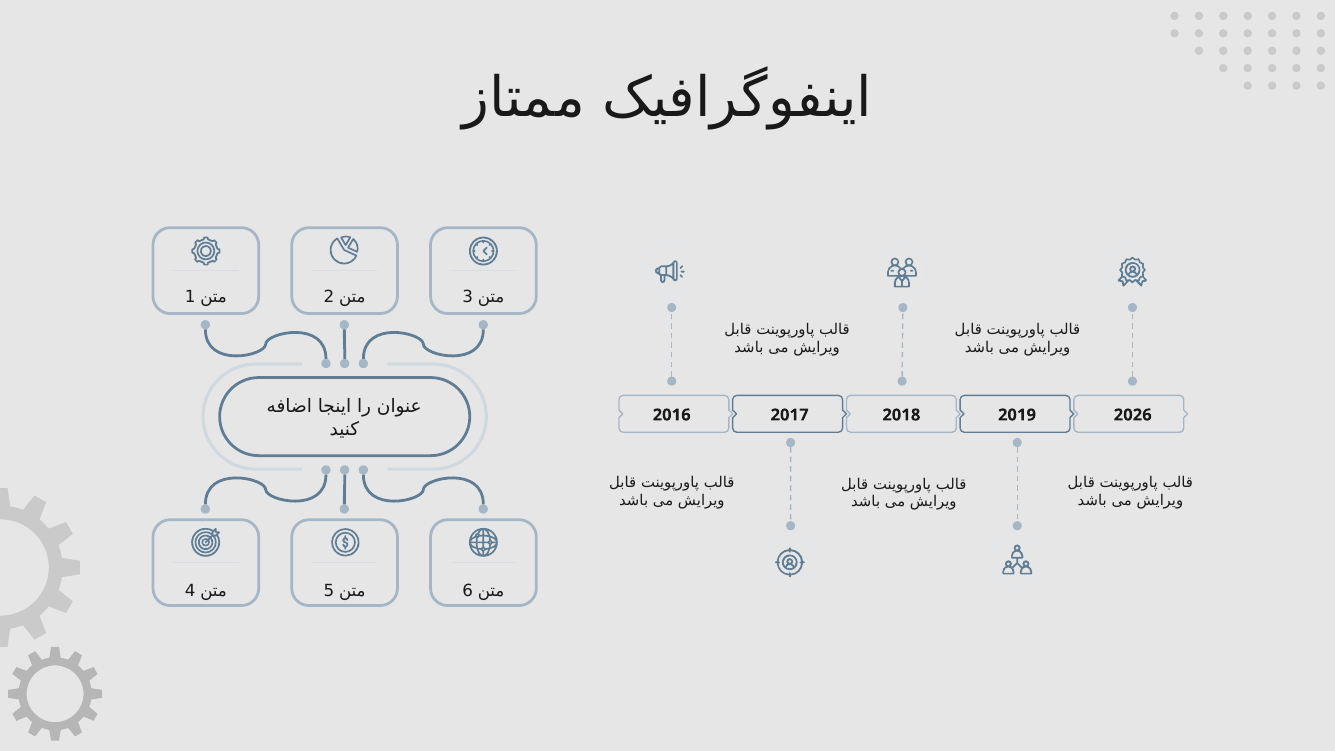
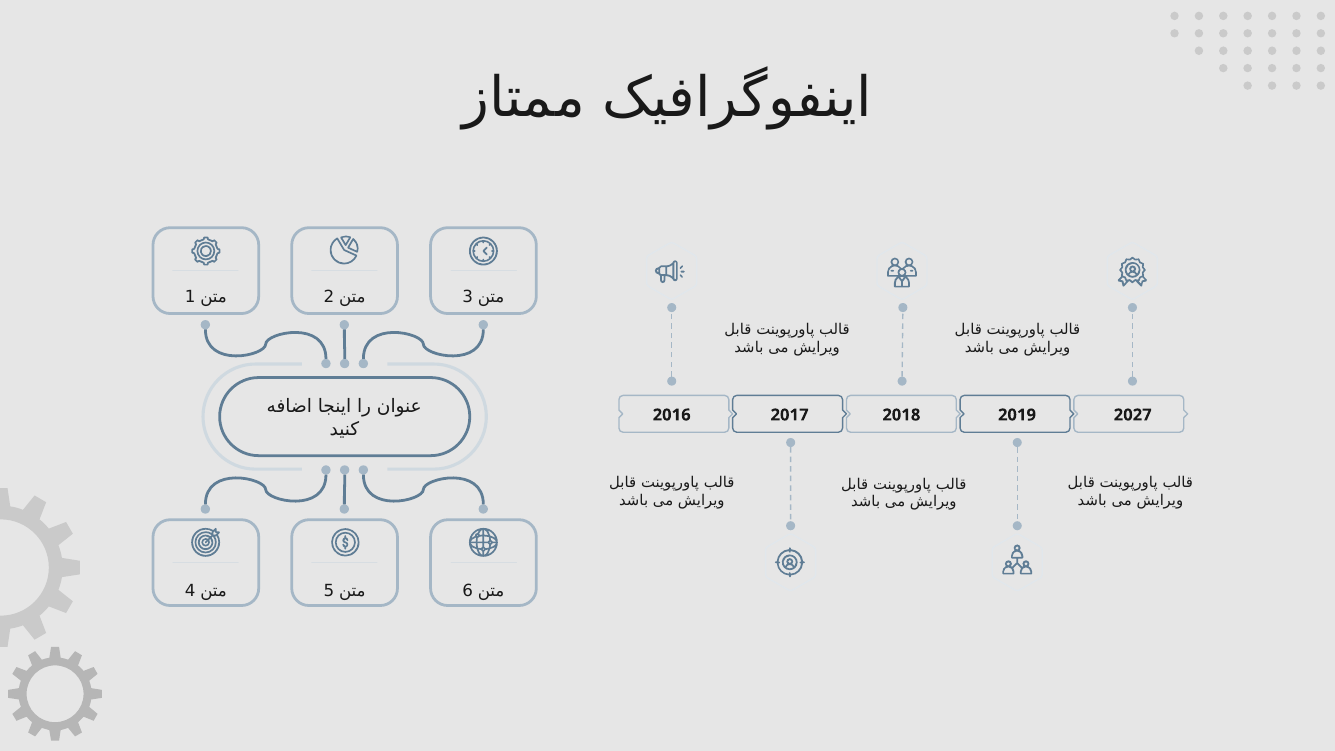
2026: 2026 -> 2027 (1133, 415)
